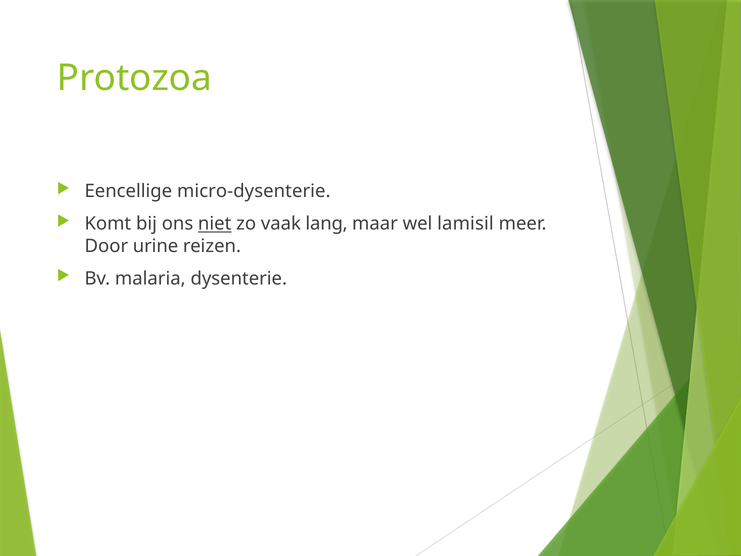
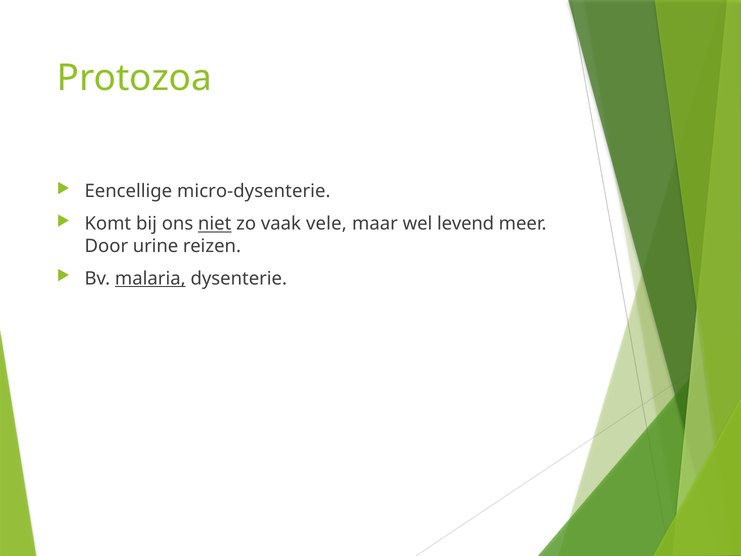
lang: lang -> vele (326, 224)
lamisil: lamisil -> levend (466, 224)
malaria underline: none -> present (150, 279)
